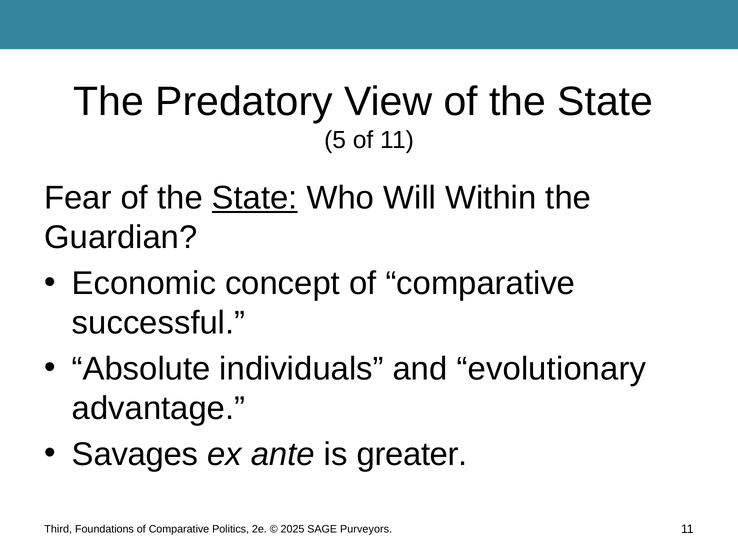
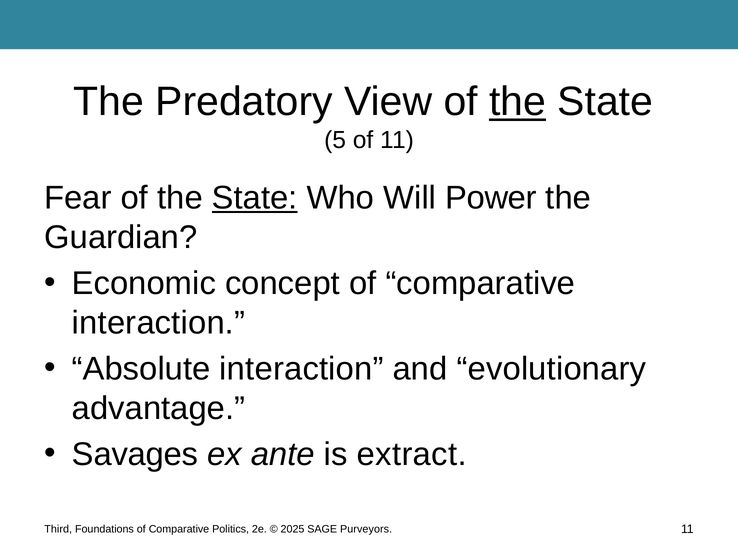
the underline: none -> present (518, 102)
Within: Within -> Power (491, 198)
successful: successful -> interaction (159, 323)
Absolute individuals: individuals -> interaction (302, 368)
greater: greater -> extract (412, 454)
